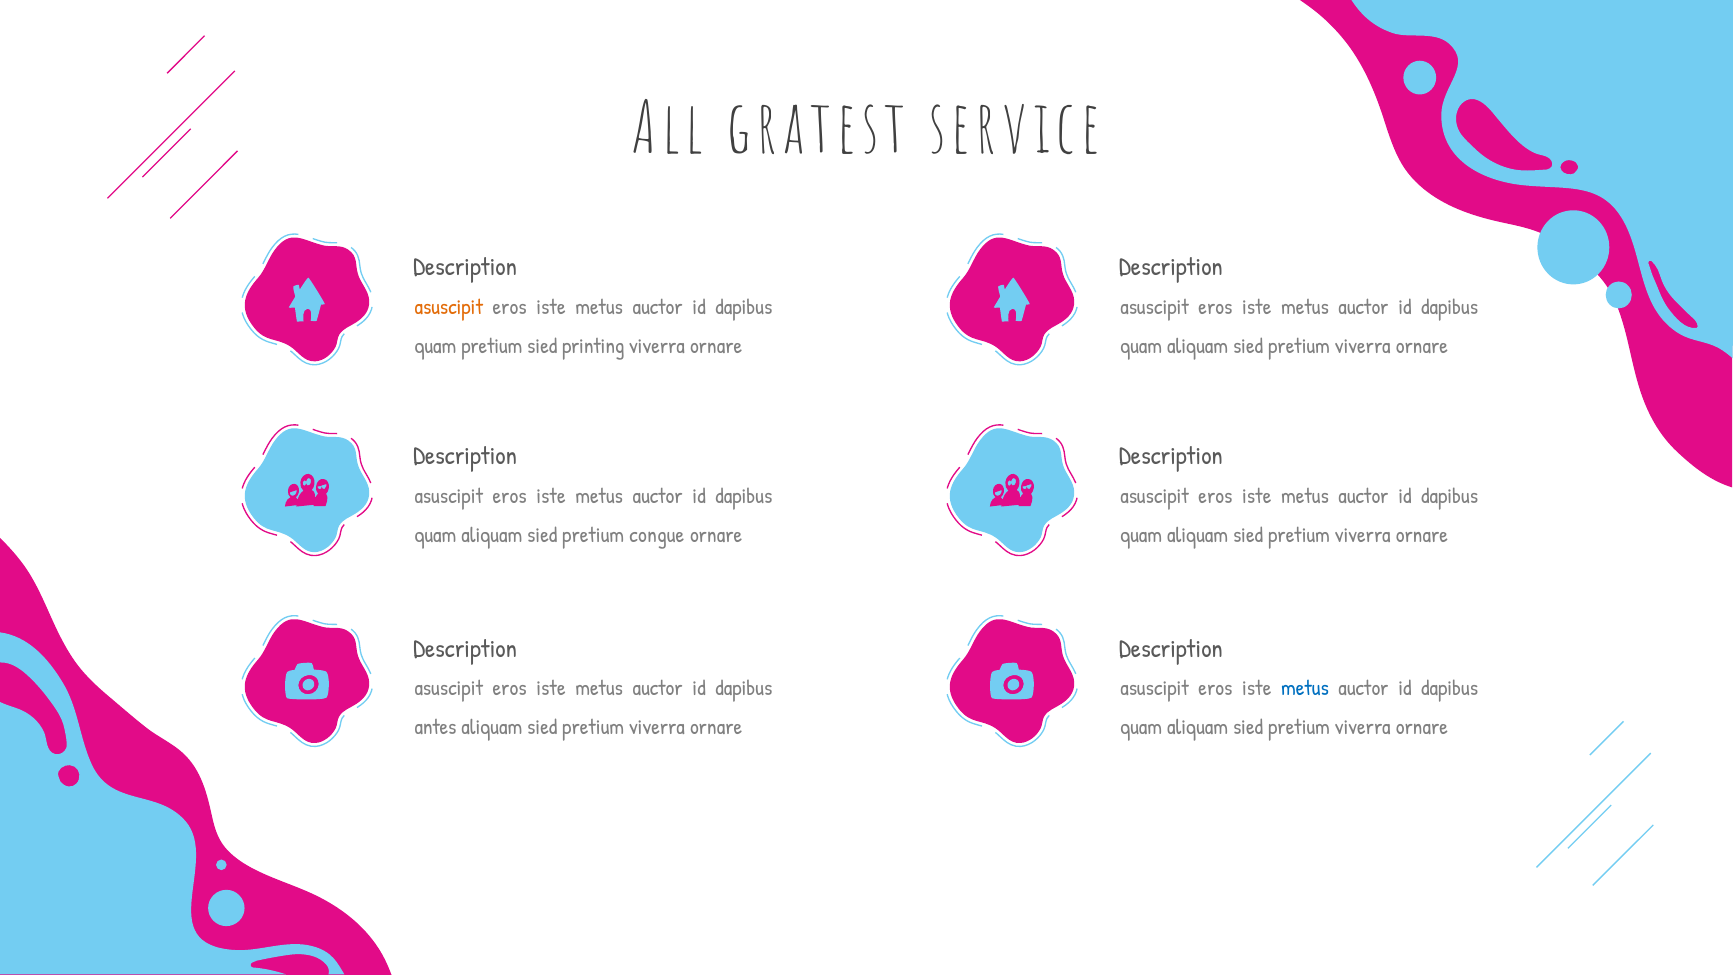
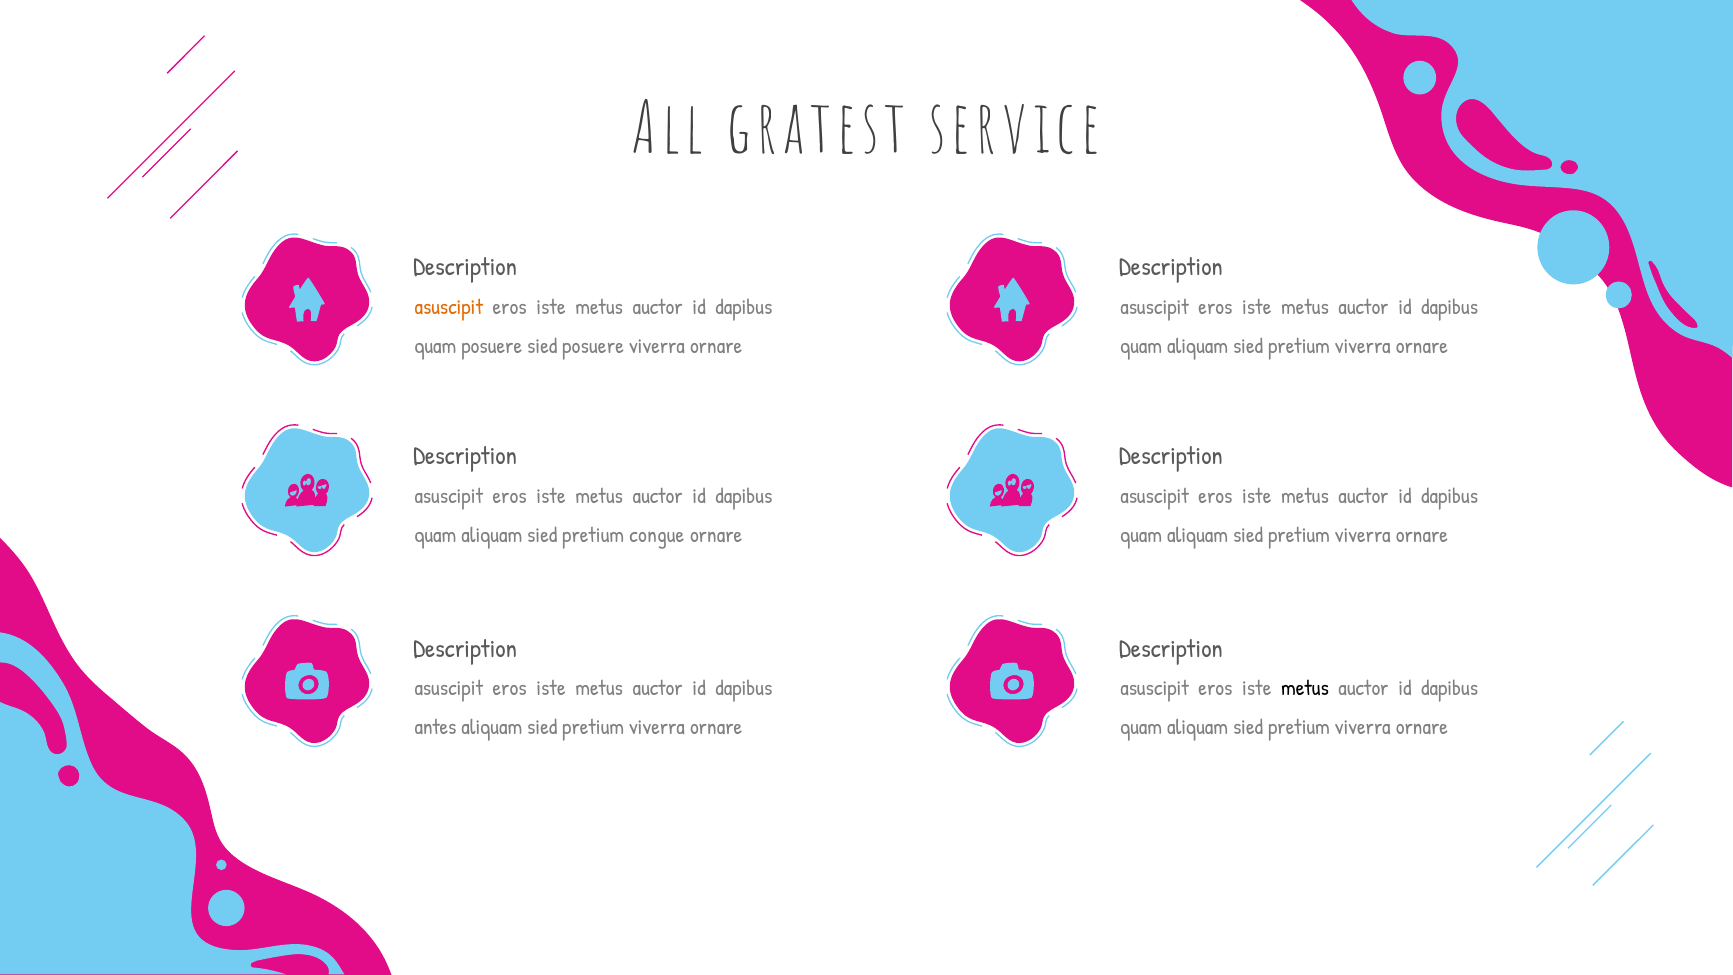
quam pretium: pretium -> posuere (492, 346)
sied printing: printing -> posuere (593, 346)
metus colour: blue -> black (1305, 689)
